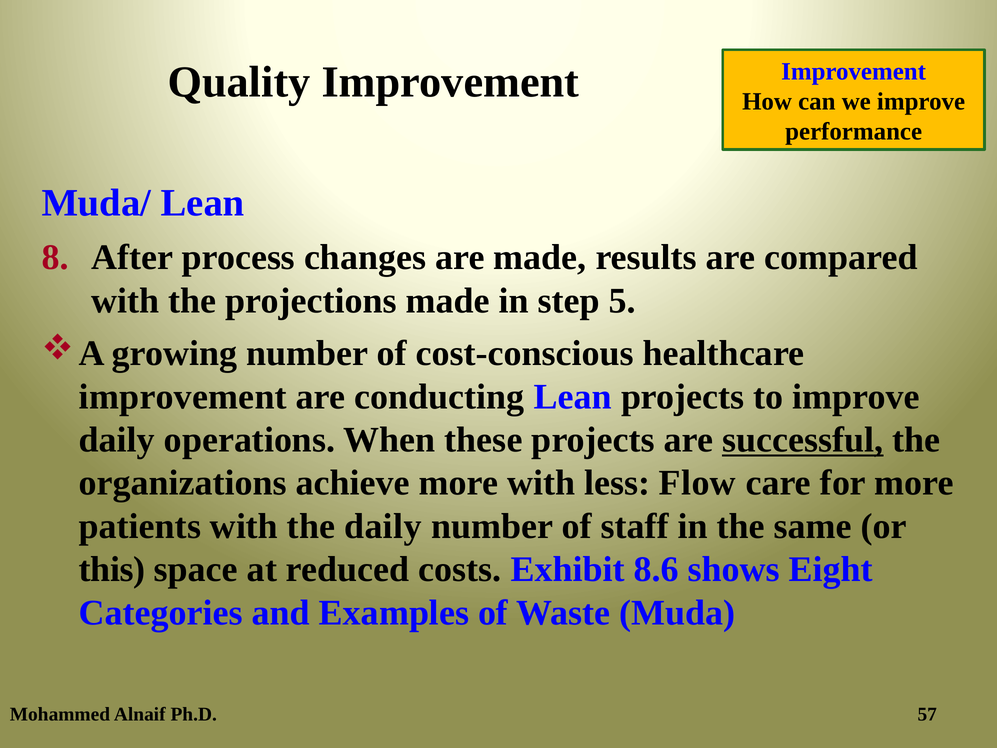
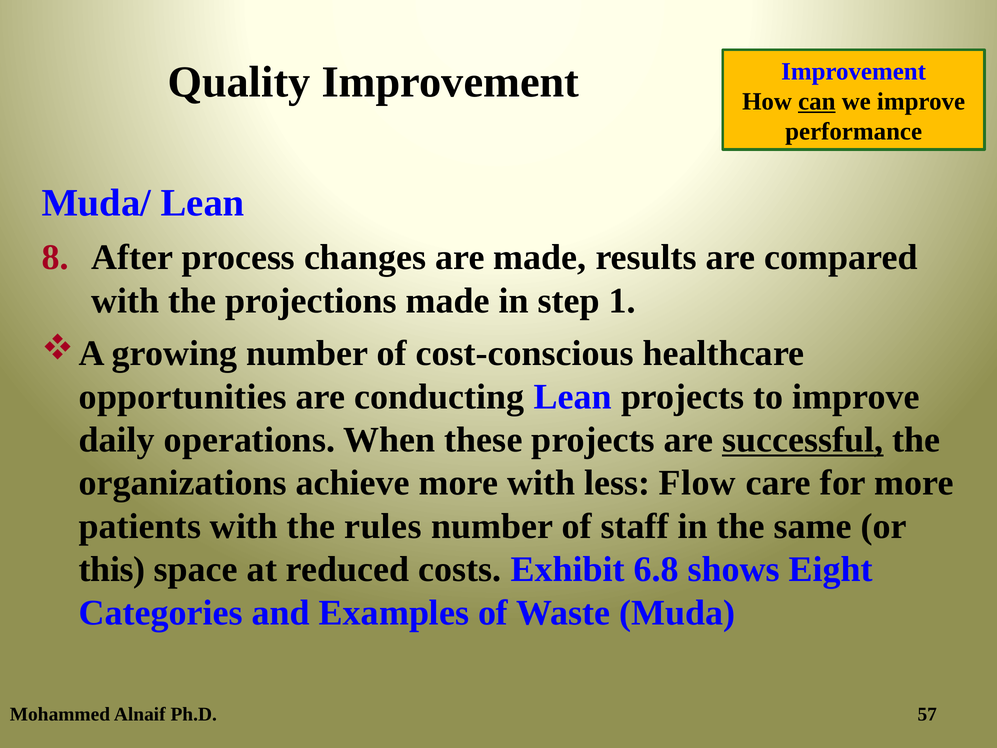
can underline: none -> present (817, 101)
5: 5 -> 1 (622, 301)
improvement: improvement -> opportunities (183, 397)
the daily: daily -> rules (383, 526)
8.6: 8.6 -> 6.8 (656, 569)
